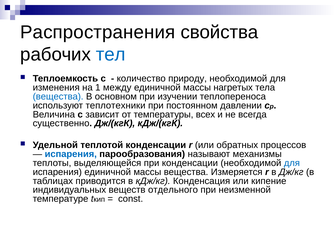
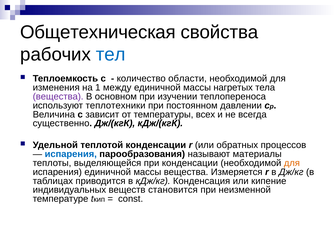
Распространения: Распространения -> Общетехническая (98, 32)
природу: природу -> области (188, 79)
вещества colour: blue -> purple (58, 97)
механизмы: механизмы -> материалы (257, 154)
для colour: blue -> orange (292, 163)
отдельного: отдельного -> становится (173, 190)
